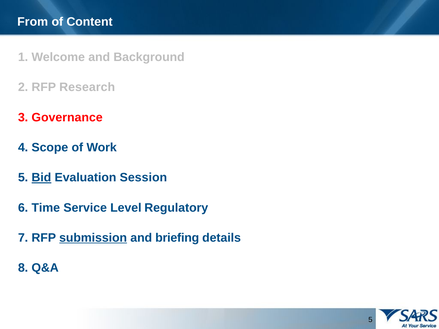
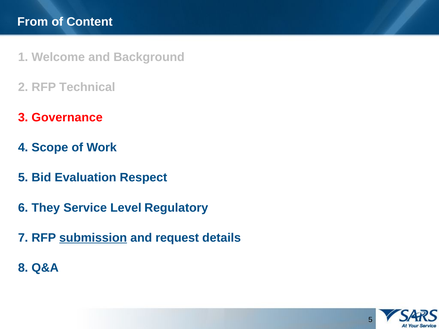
Research: Research -> Technical (87, 87)
Bid underline: present -> none (41, 178)
Session: Session -> Respect (143, 178)
Time: Time -> They (46, 208)
briefing: briefing -> request (177, 238)
